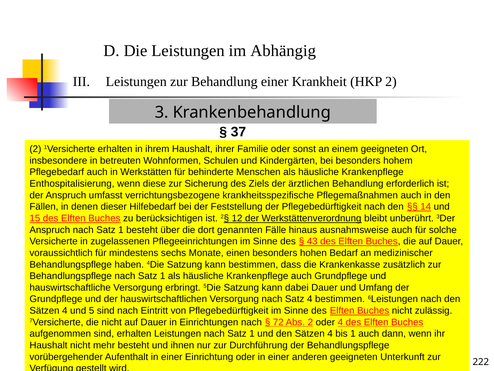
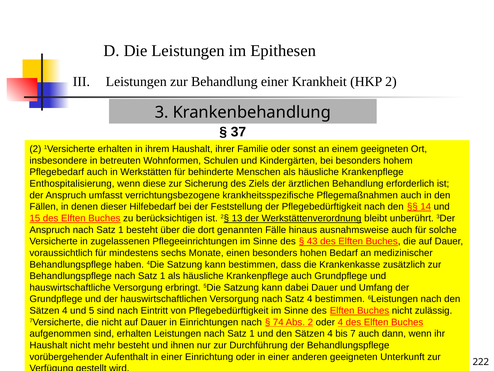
Abhängig: Abhängig -> Epithesen (283, 51)
12: 12 -> 13 (237, 218)
72: 72 -> 74 (278, 322)
bis 1: 1 -> 7 (353, 333)
